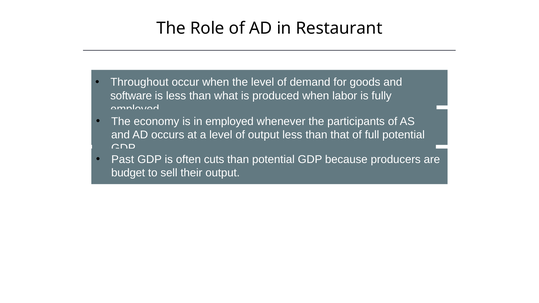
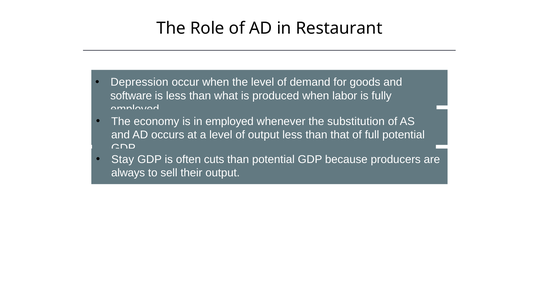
Throughout: Throughout -> Depression (139, 82)
participants: participants -> substitution (356, 121)
Past: Past -> Stay (123, 159)
budget: budget -> always (128, 173)
